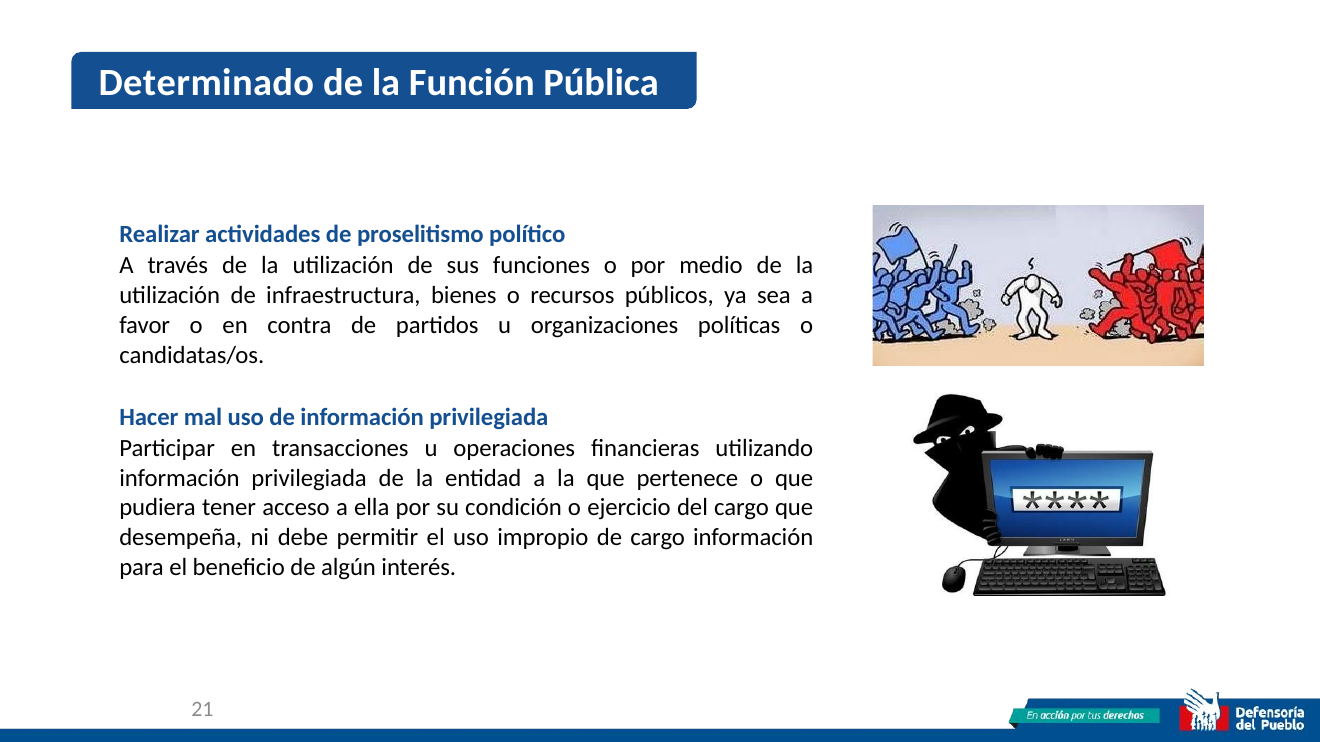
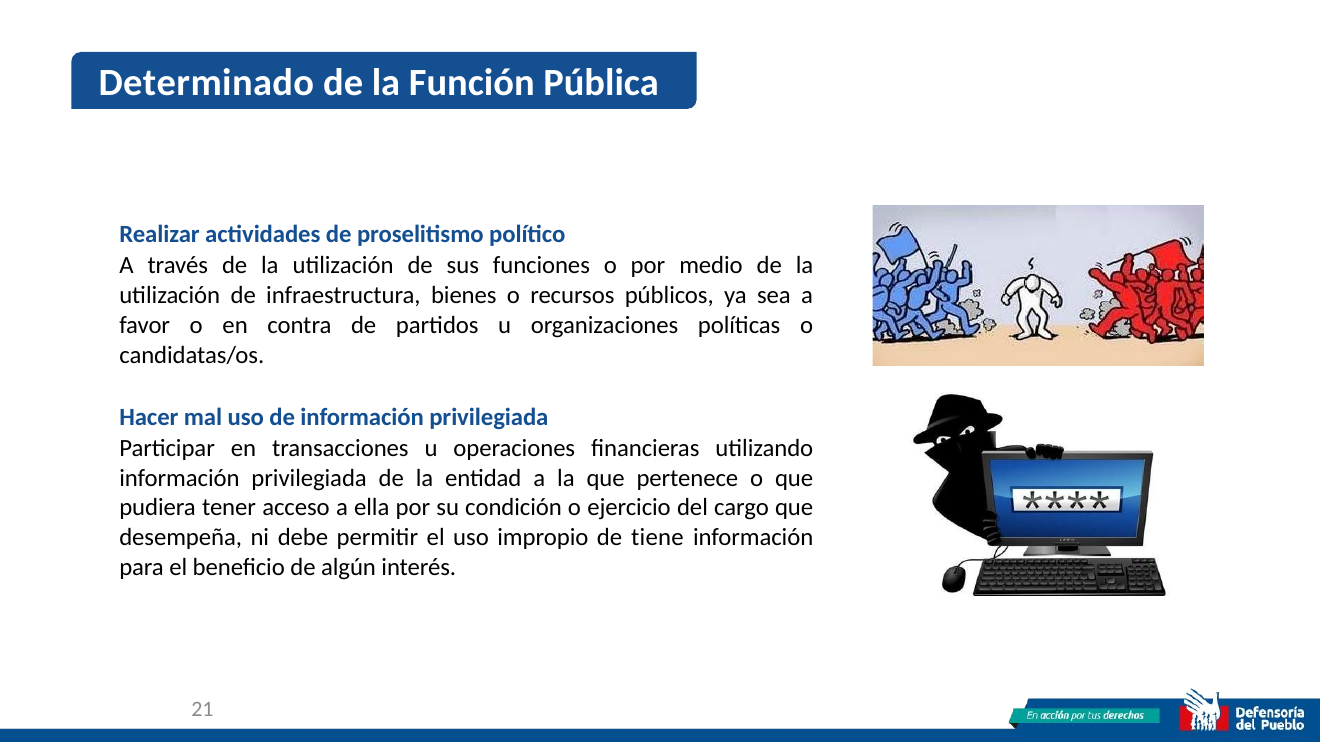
de cargo: cargo -> tiene (657, 538)
